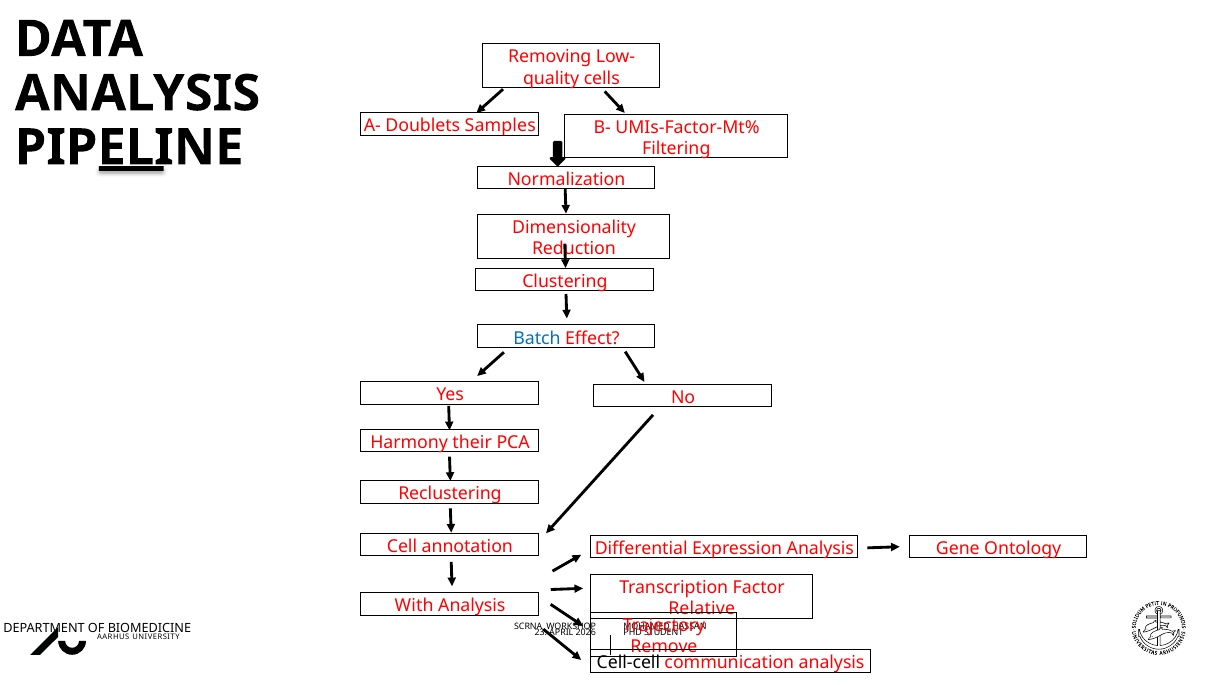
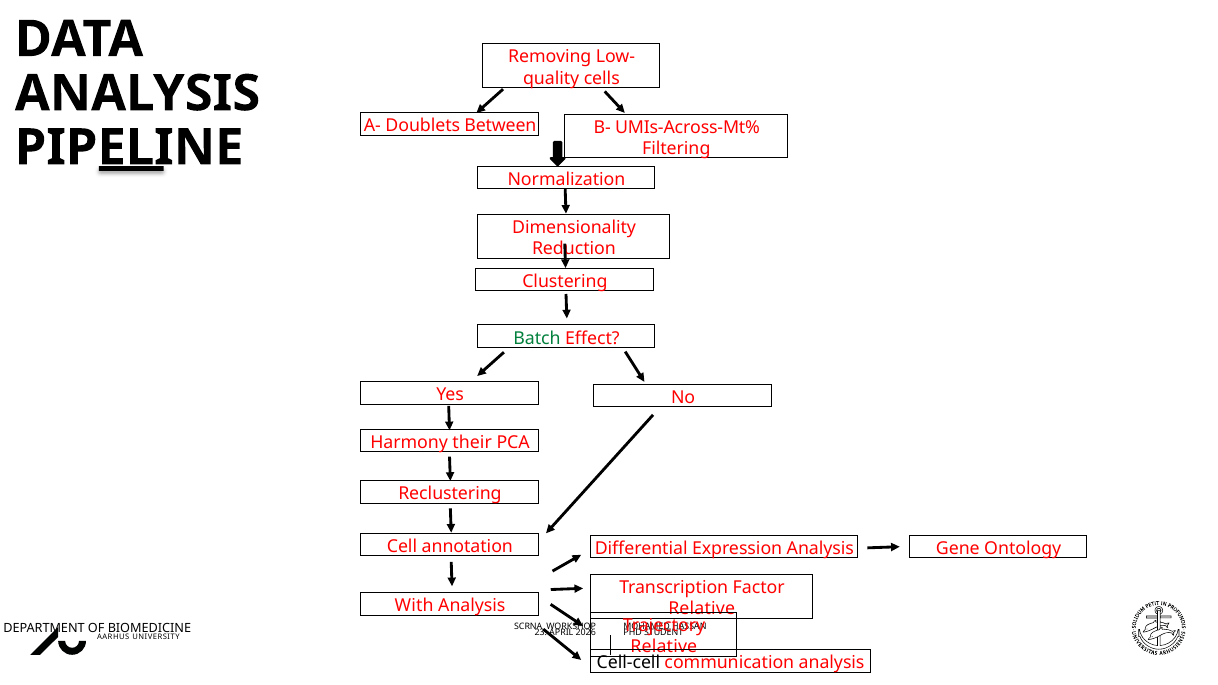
Samples: Samples -> Between (500, 126)
UMIs-Factor-Mt%: UMIs-Factor-Mt% -> UMIs-Across-Mt% (687, 127)
Batch colour: blue -> green (537, 338)
Remove: Remove -> Relative (664, 647)
